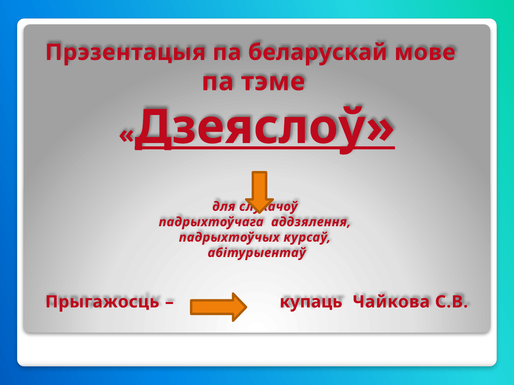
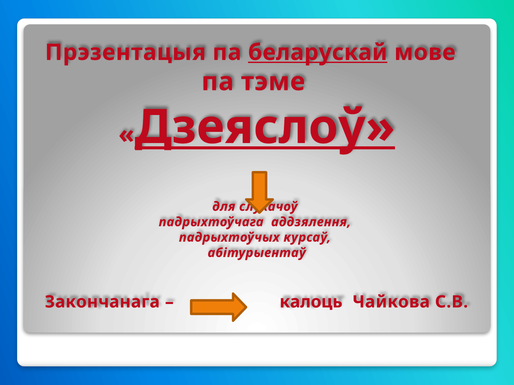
беларускай underline: none -> present (318, 53)
Прыгажосць: Прыгажосць -> Закончанага (102, 302)
купаць: купаць -> калоць (311, 302)
